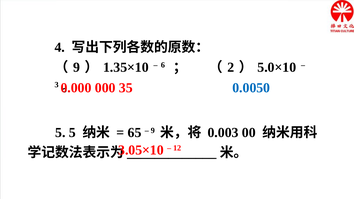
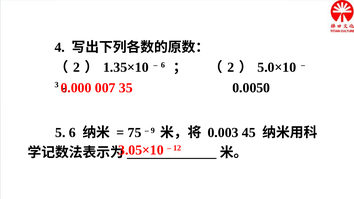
9: 9 -> 2 (77, 67)
000: 000 -> 007 (105, 88)
0.0050 colour: blue -> black (251, 88)
5 5: 5 -> 6 (72, 133)
65: 65 -> 75 (135, 133)
00: 00 -> 45 (249, 133)
